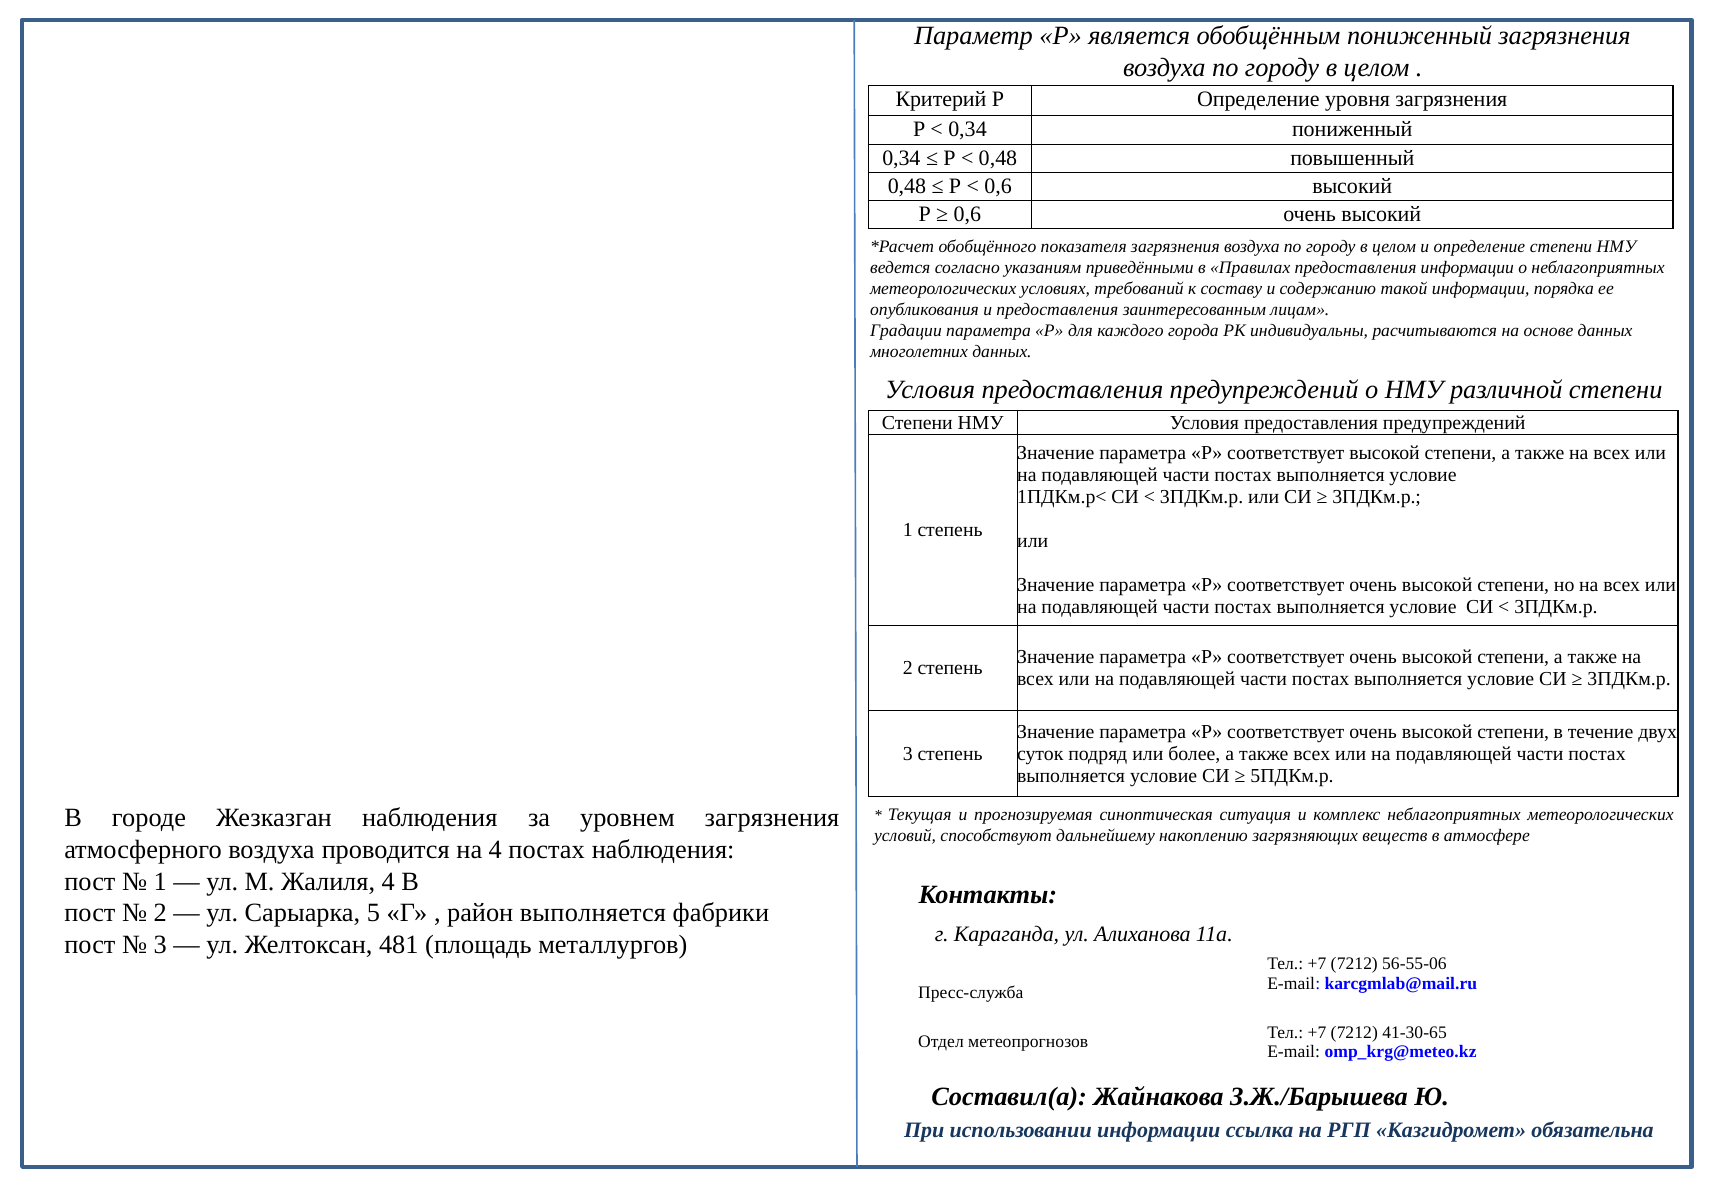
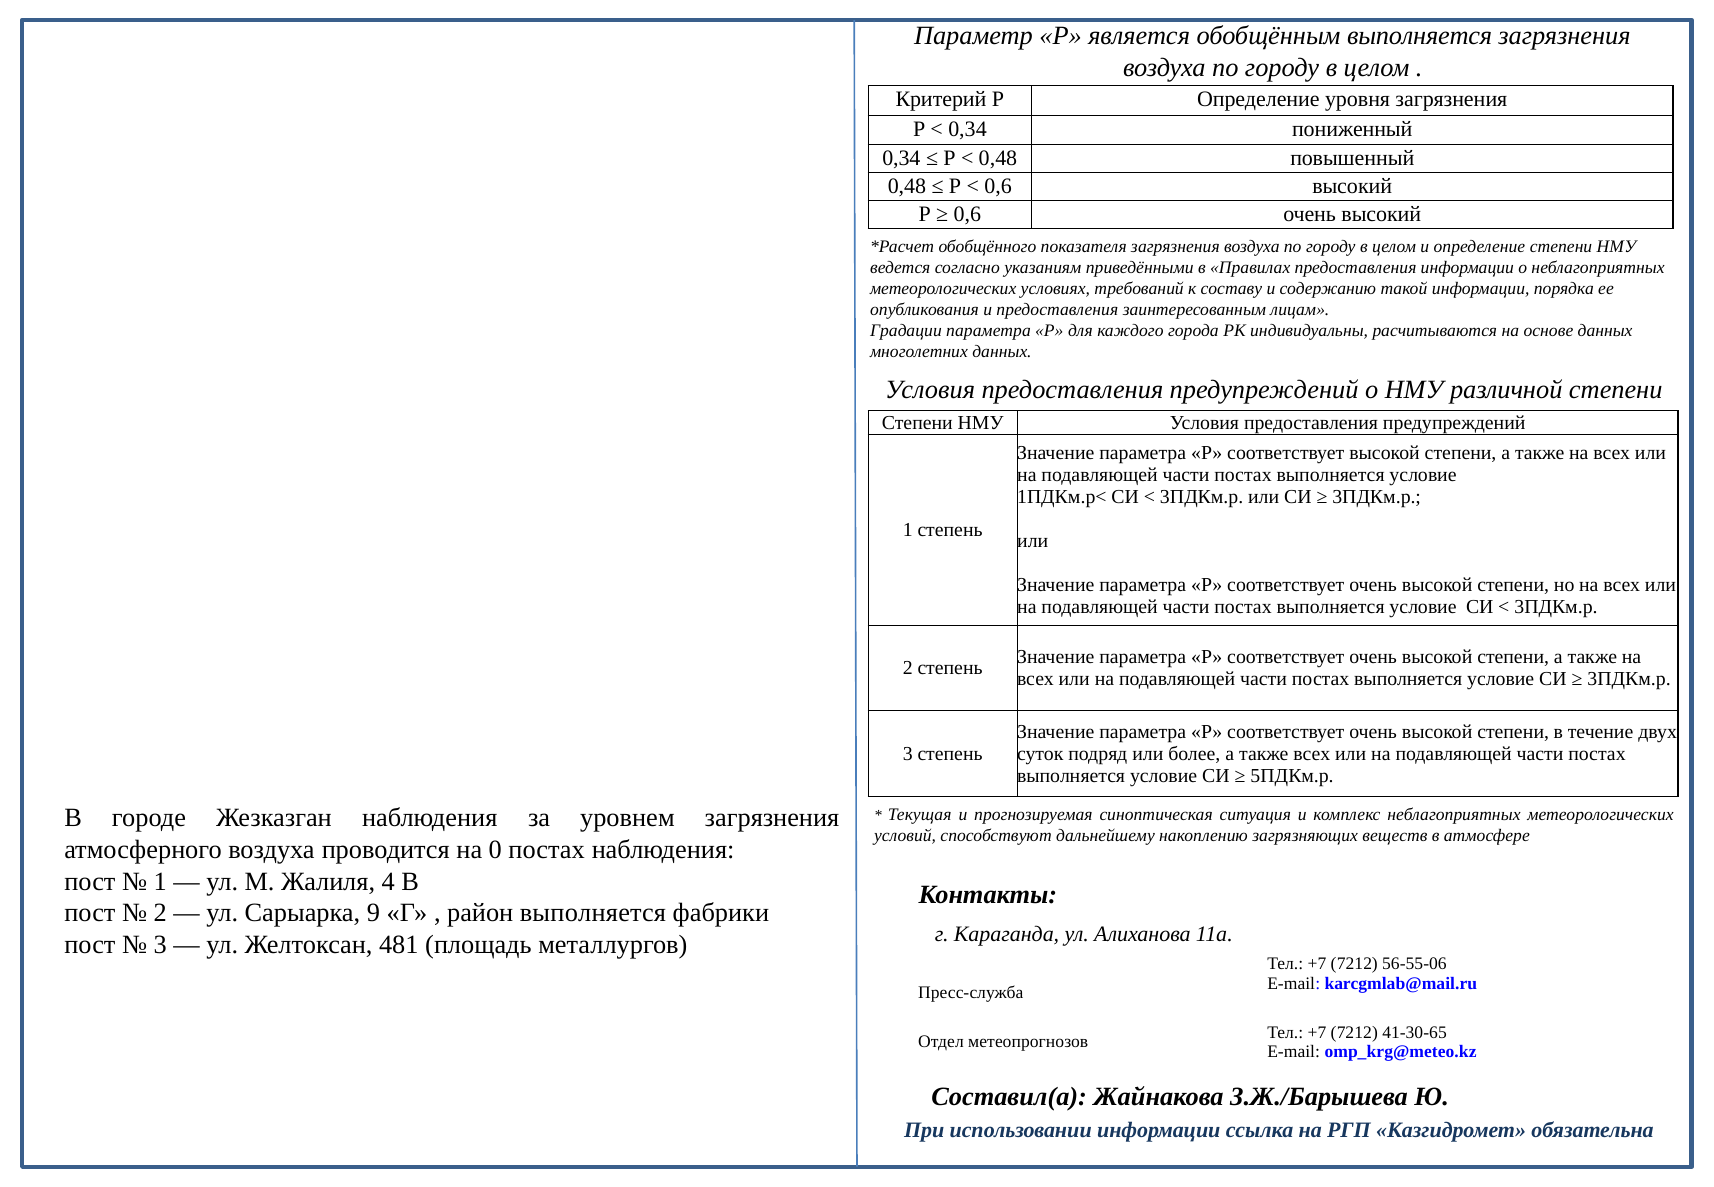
обобщённым пониженный: пониженный -> выполняется (1420, 36)
на 4: 4 -> 0 (495, 850)
5: 5 -> 9 (373, 913)
